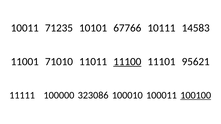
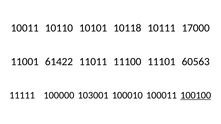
71235: 71235 -> 10110 (59, 28)
67766: 67766 -> 10118 (127, 28)
14583: 14583 -> 17000 (196, 28)
71010: 71010 -> 61422 (59, 62)
11100 underline: present -> none (127, 62)
95621: 95621 -> 60563 (196, 62)
323086: 323086 -> 103001 (93, 95)
